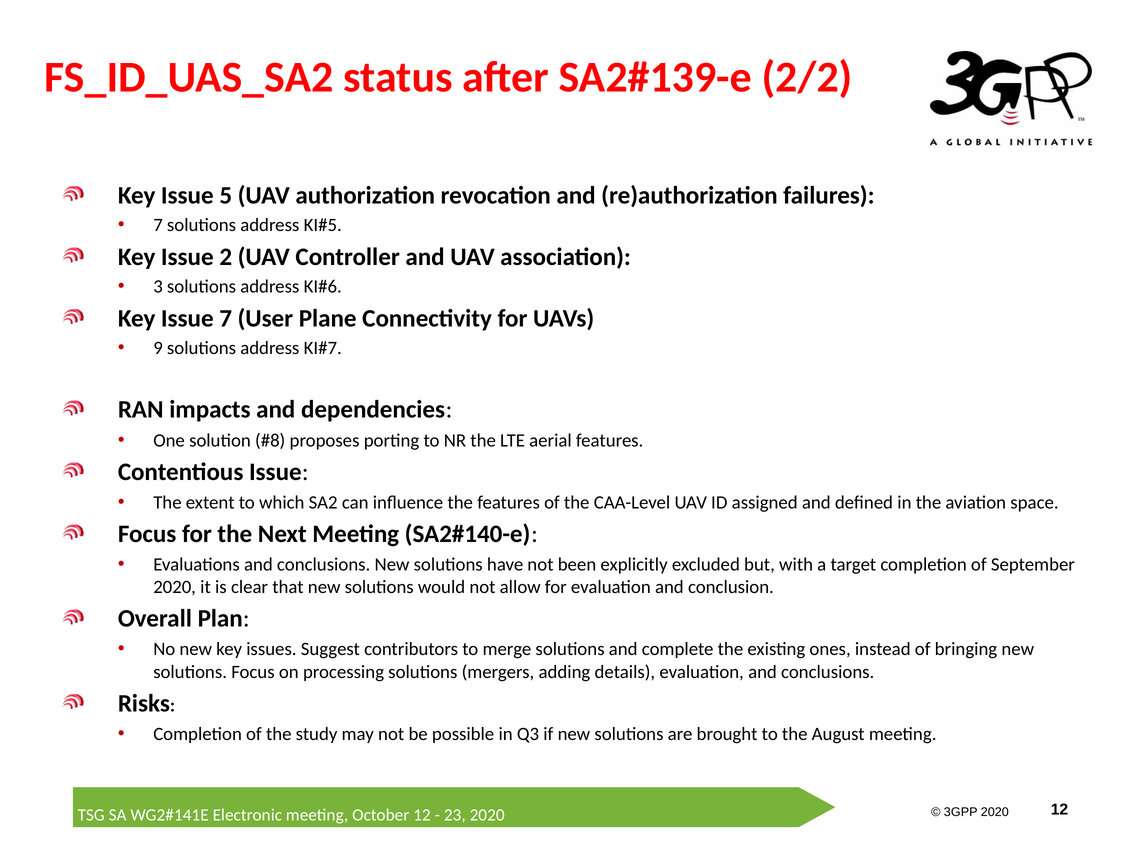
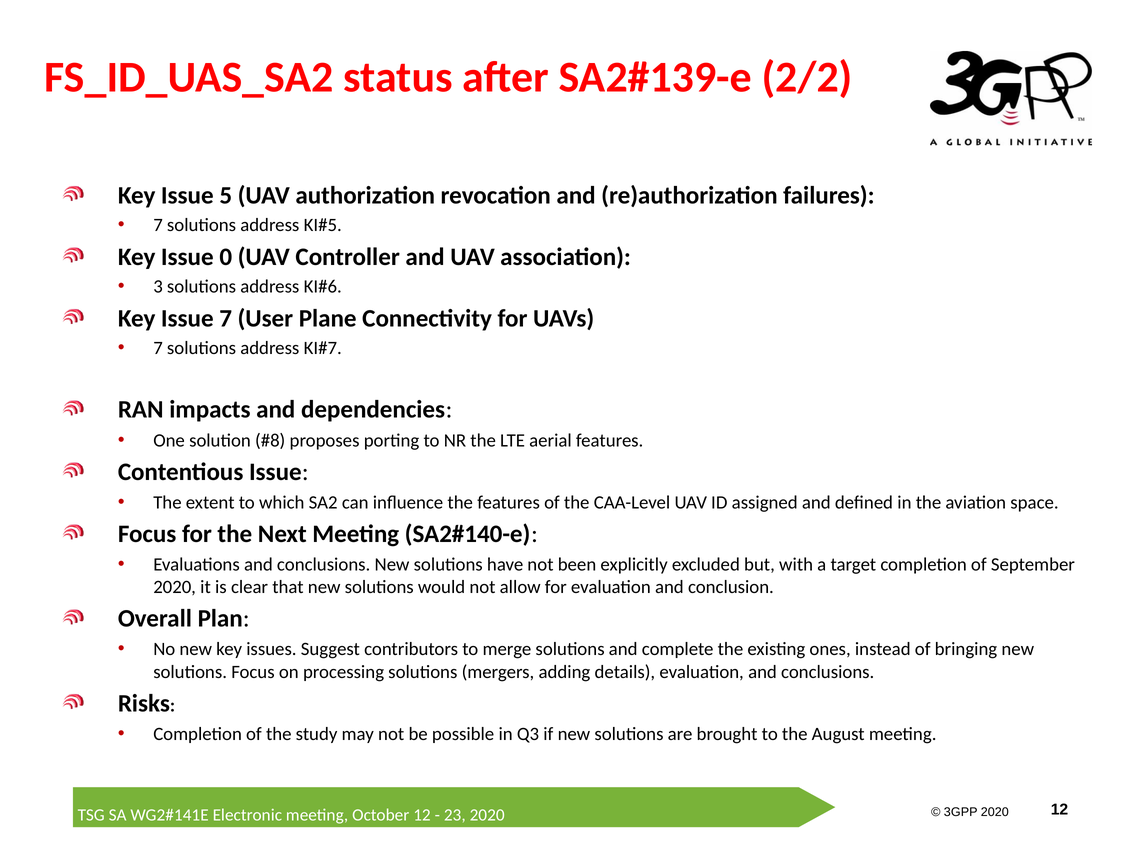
2: 2 -> 0 (226, 257)
9: 9 -> 7 (158, 348)
